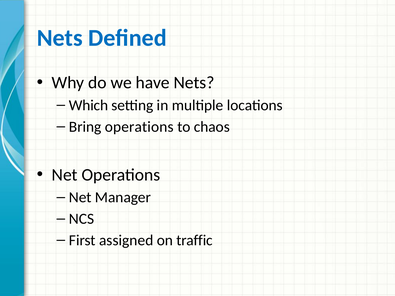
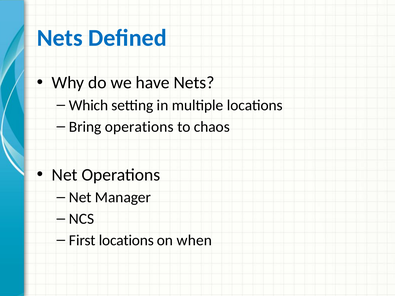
First assigned: assigned -> locations (126, 240)
traffic: traffic -> when (194, 240)
